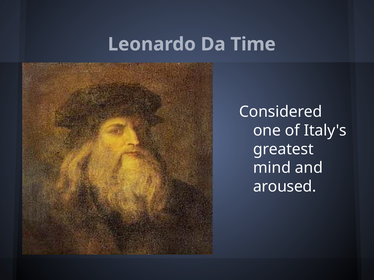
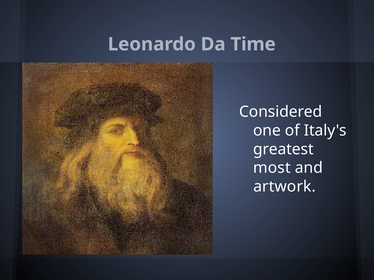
mind: mind -> most (272, 168)
aroused: aroused -> artwork (285, 187)
